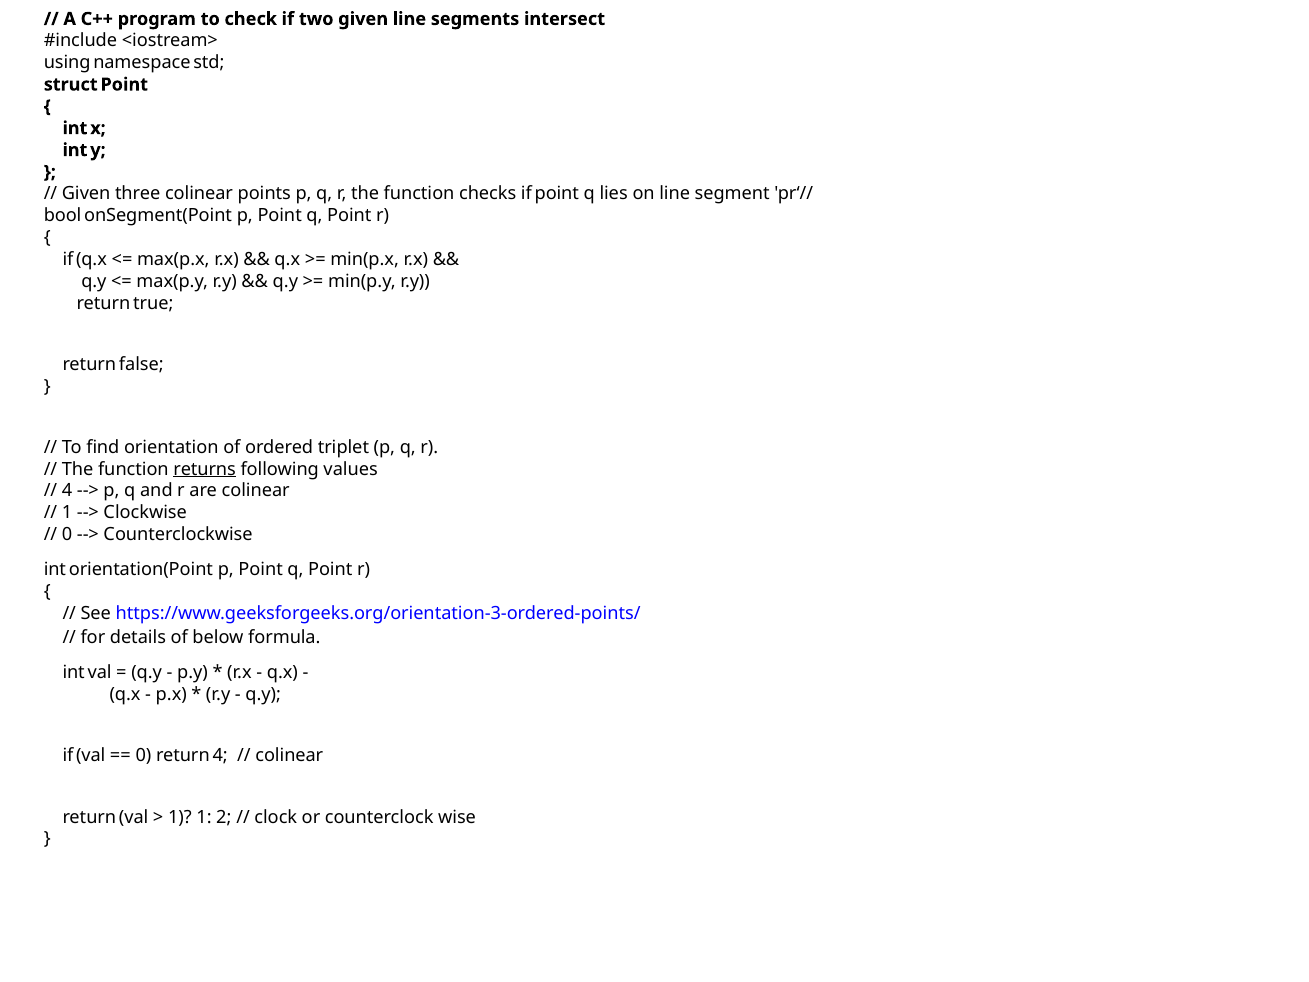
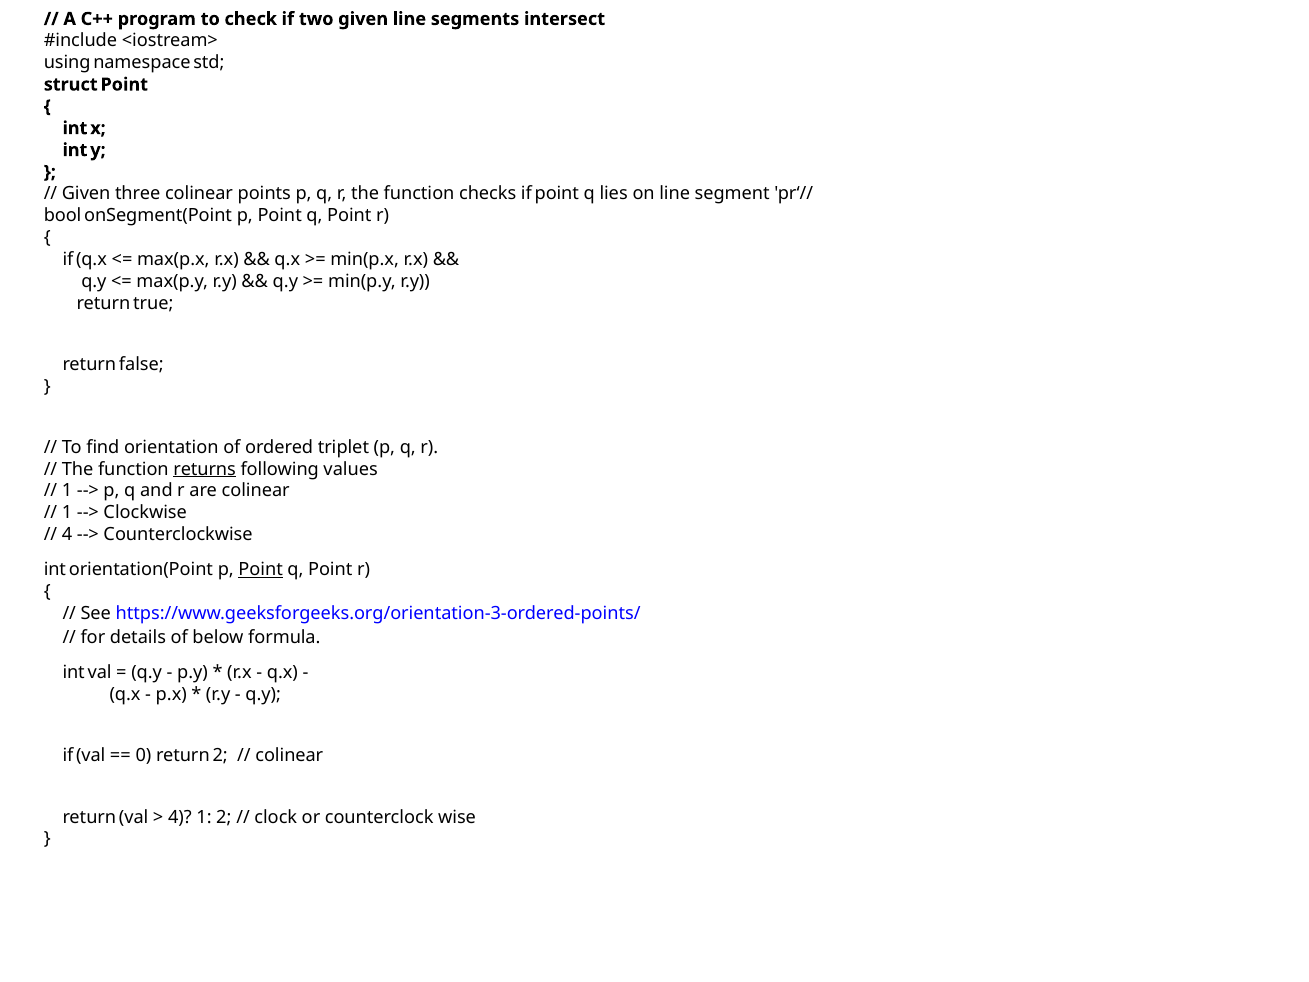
4: 4 -> 1 (67, 491)
0: 0 -> 4 (67, 535)
Point underline: none -> present (261, 569)
return 4: 4 -> 2 (220, 756)
1: 1 -> 4 (180, 817)
